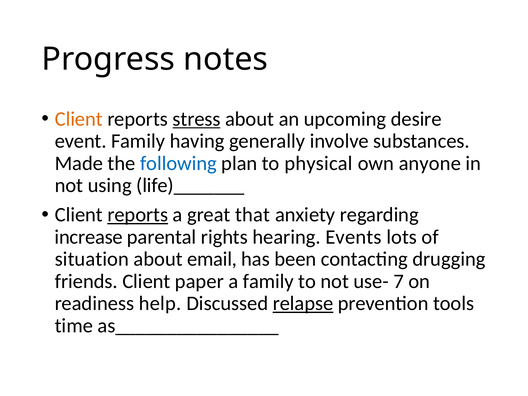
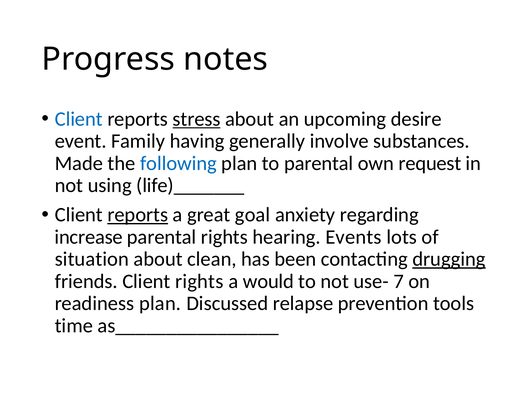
Client colour: orange -> blue (79, 119)
to physical: physical -> parental (319, 163)
anyone: anyone -> request (430, 163)
that: that -> goal (253, 215)
email: email -> clean (212, 259)
drugging underline: none -> present (449, 259)
Client paper: paper -> rights (199, 281)
a family: family -> would (268, 281)
readiness help: help -> plan (160, 303)
relapse underline: present -> none (303, 303)
